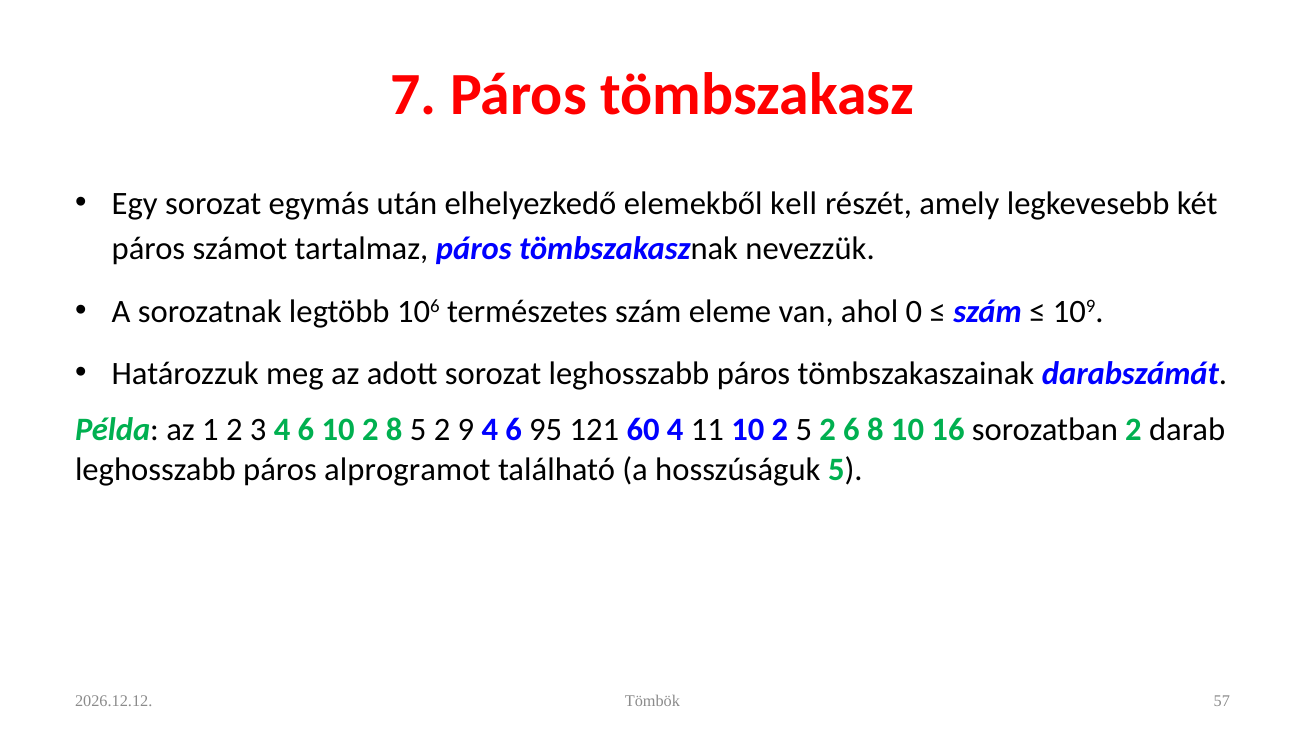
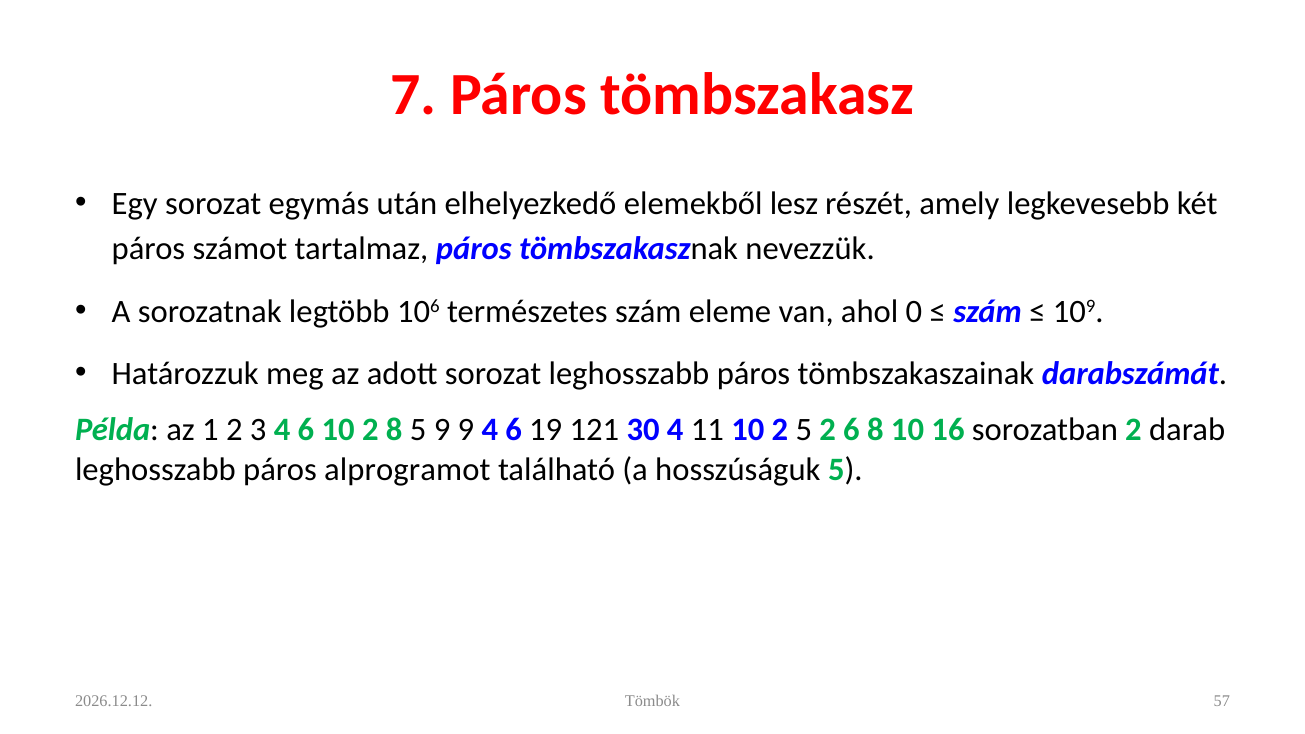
kell: kell -> lesz (794, 204)
8 5 2: 2 -> 9 (442, 430)
95: 95 -> 19 (546, 430)
60: 60 -> 30 (643, 430)
